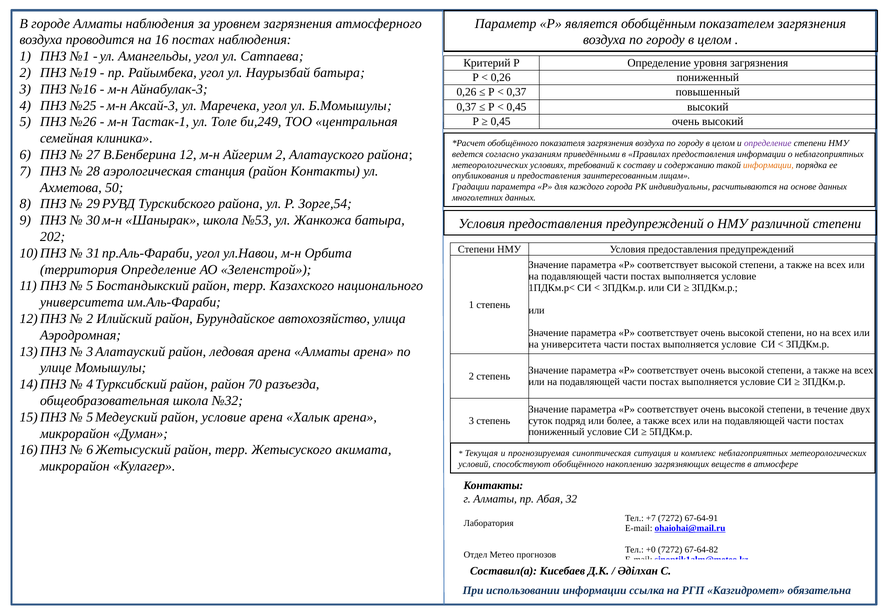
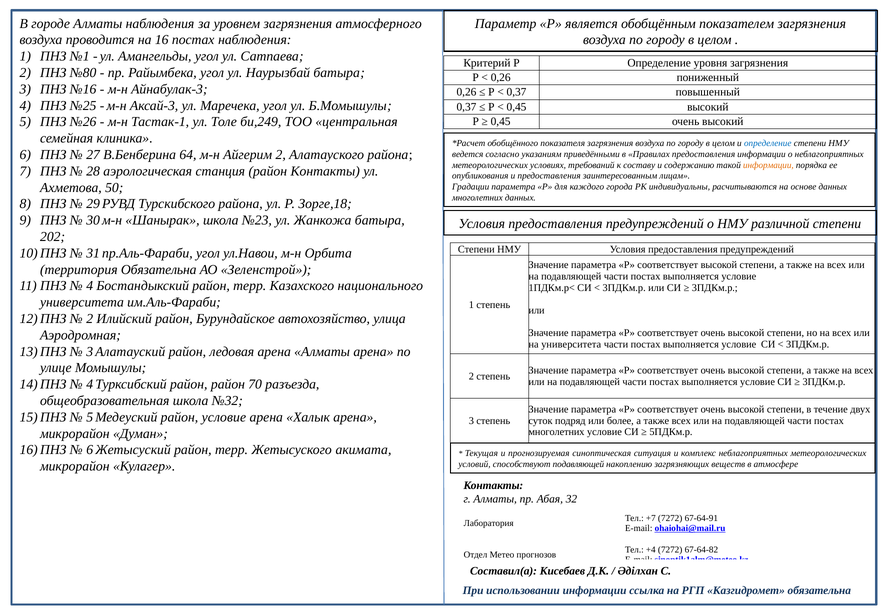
№19: №19 -> №80 (83, 73)
определение colour: purple -> blue (768, 143)
12: 12 -> 64 (188, 155)
Зорге,54: Зорге,54 -> Зорге,18 (325, 204)
№53: №53 -> №23 (257, 220)
территория Определение: Определение -> Обязательна (159, 269)
5: 5 -> 4 (90, 286)
пониженный: пониженный -> многолетних (557, 432)
способствуют обобщённого: обобщённого -> подавляющей (578, 464)
+0: +0 -> +4 (651, 550)
